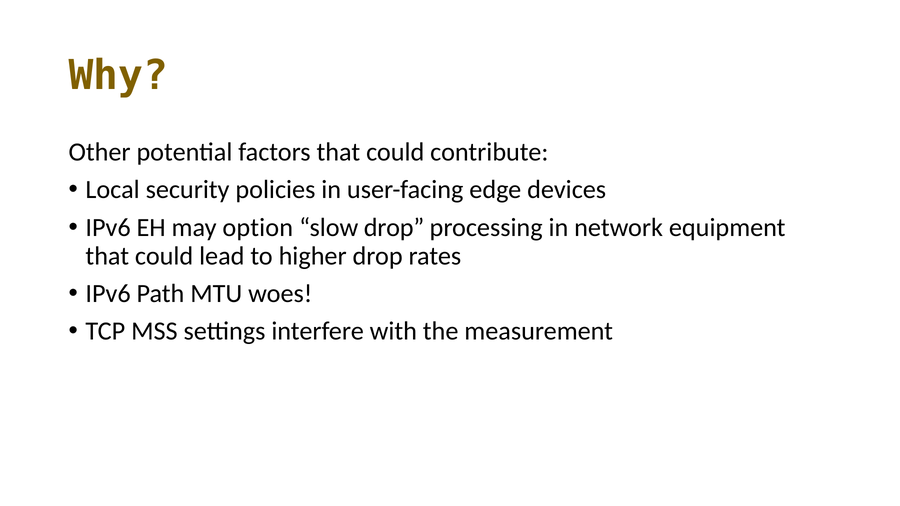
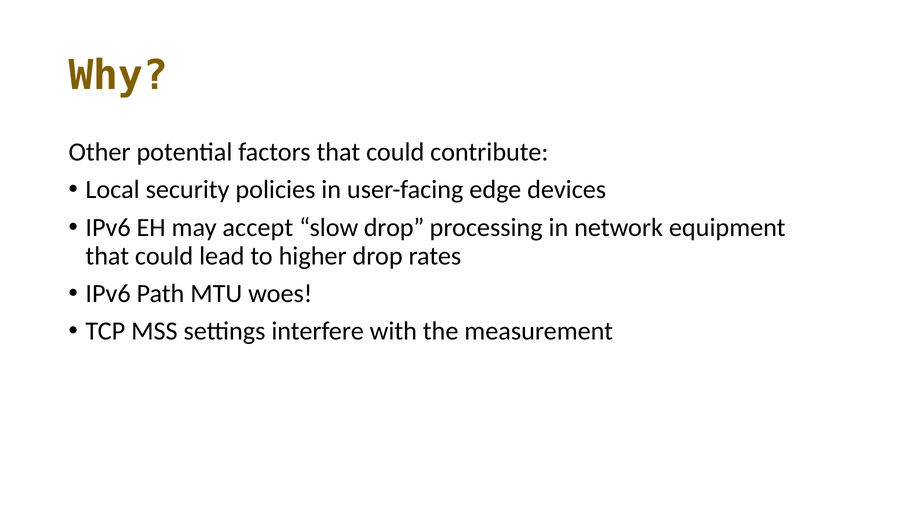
option: option -> accept (258, 228)
